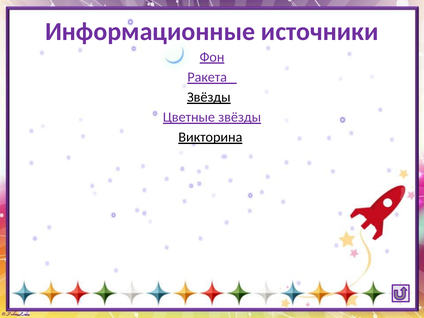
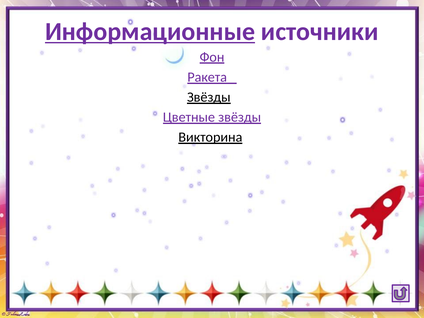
Информационные underline: none -> present (150, 32)
